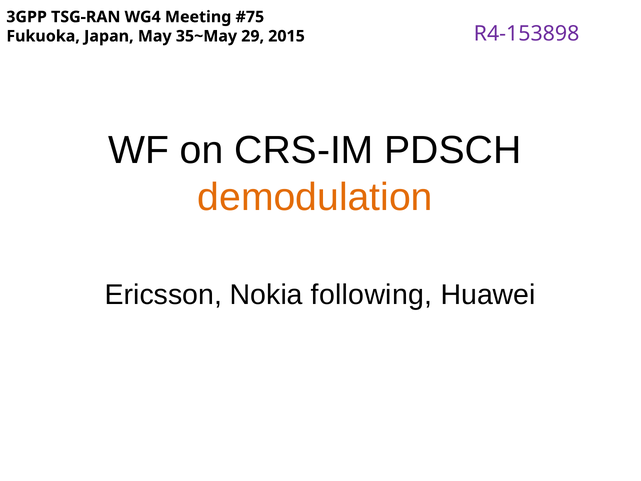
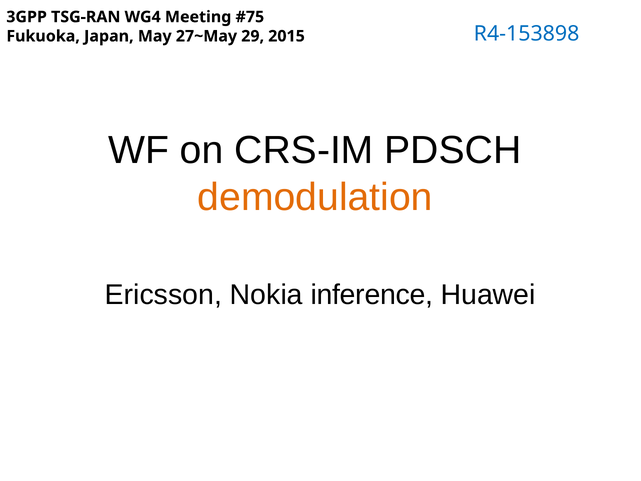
R4-153898 colour: purple -> blue (527, 33)
35~May: 35~May -> 27~May (206, 36)
following: following -> inference (372, 295)
